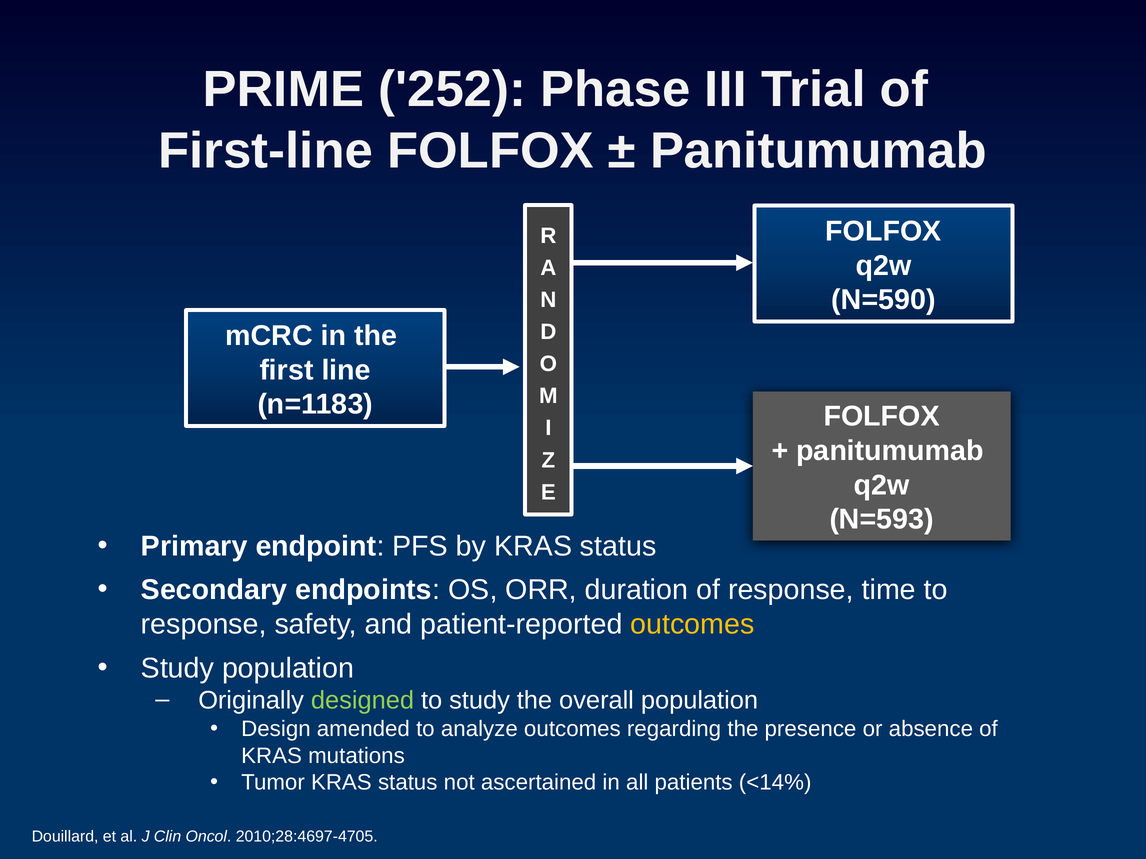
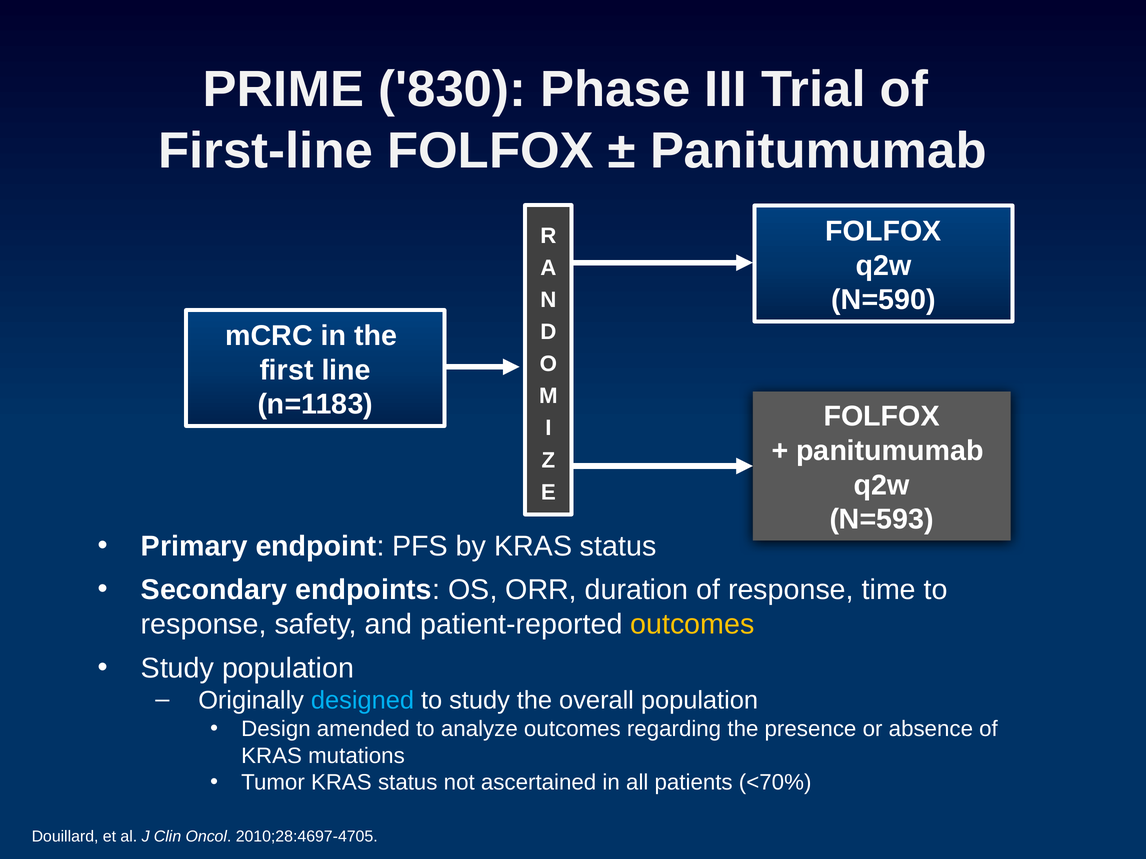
252: 252 -> 830 (452, 90)
designed colour: light green -> light blue (363, 701)
<14%: <14% -> <70% (775, 783)
